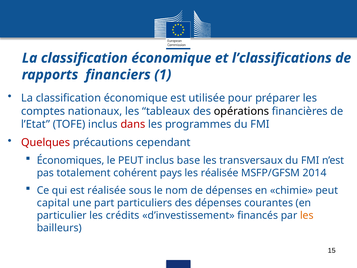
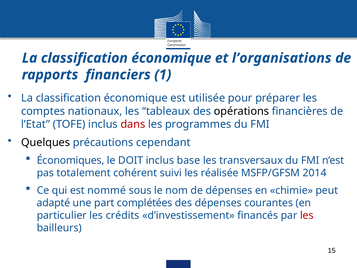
l’classifications: l’classifications -> l’organisations (282, 58)
Quelques colour: red -> black (46, 142)
le PEUT: PEUT -> DOIT (131, 160)
pays: pays -> suivi (171, 173)
est réalisée: réalisée -> nommé (107, 190)
capital: capital -> adapté (53, 203)
particuliers: particuliers -> complétées (145, 203)
les colour: orange -> red (307, 215)
